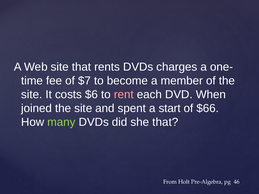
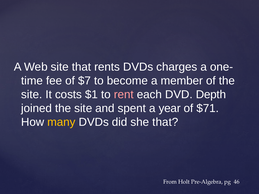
$6: $6 -> $1 (92, 95)
When: When -> Depth (211, 95)
start: start -> year (170, 108)
$66: $66 -> $71 (208, 108)
many colour: light green -> yellow (61, 122)
